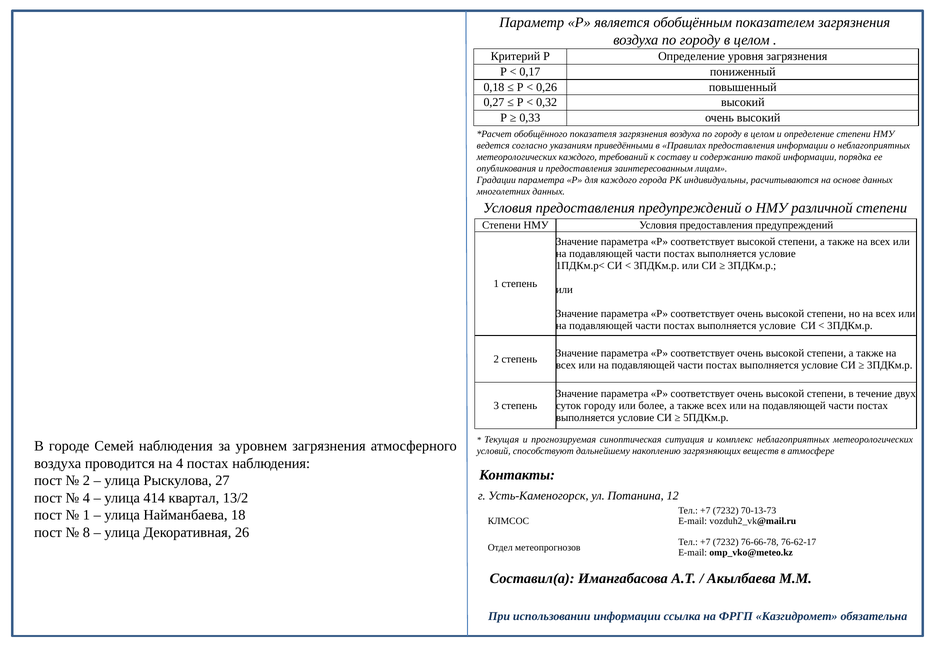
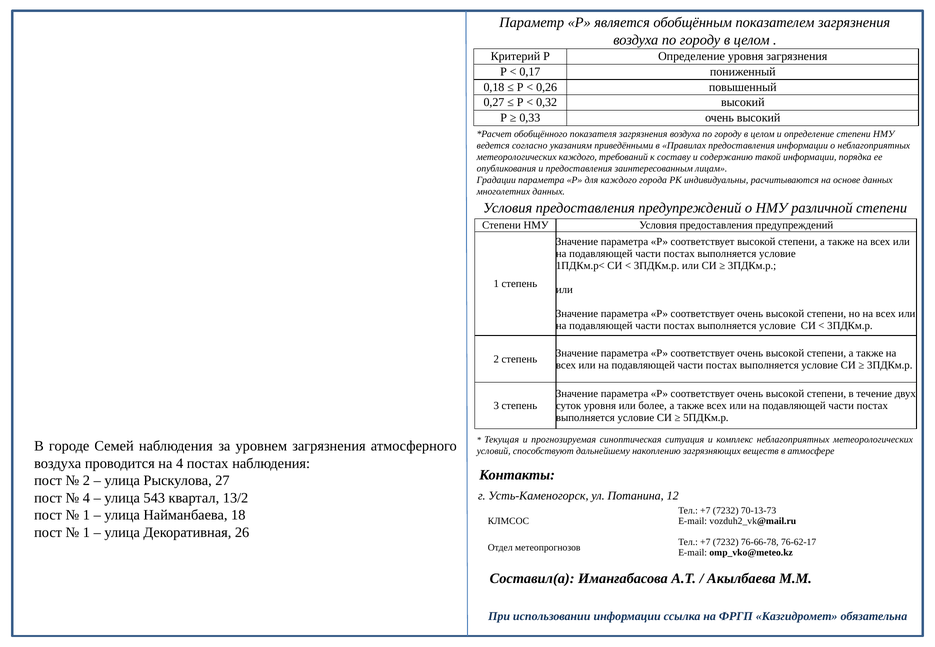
суток городу: городу -> уровня (600, 406)
414: 414 -> 543 (154, 498)
8: 8 -> 1 (86, 533)
